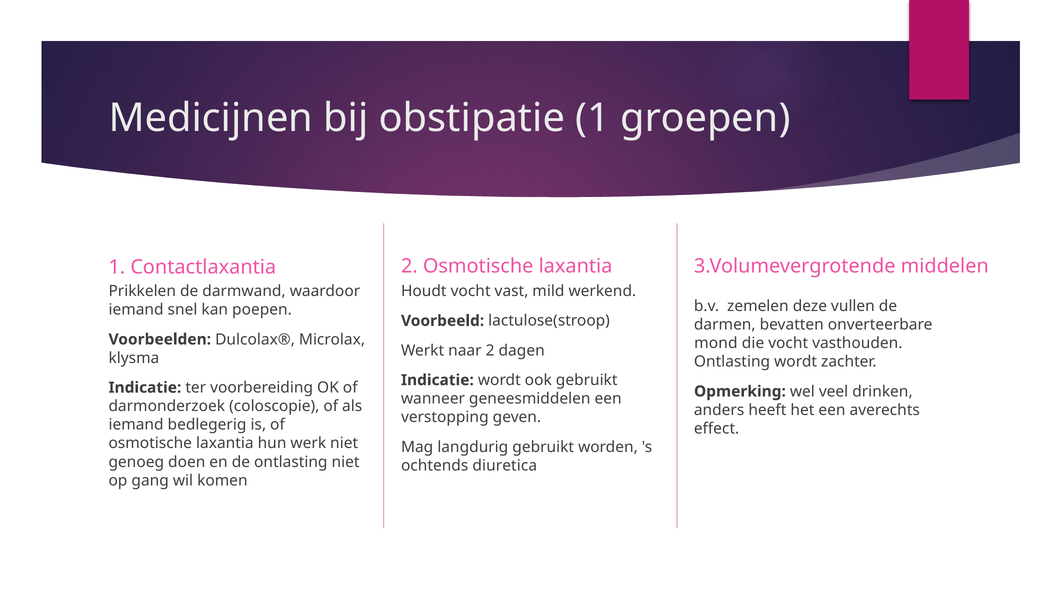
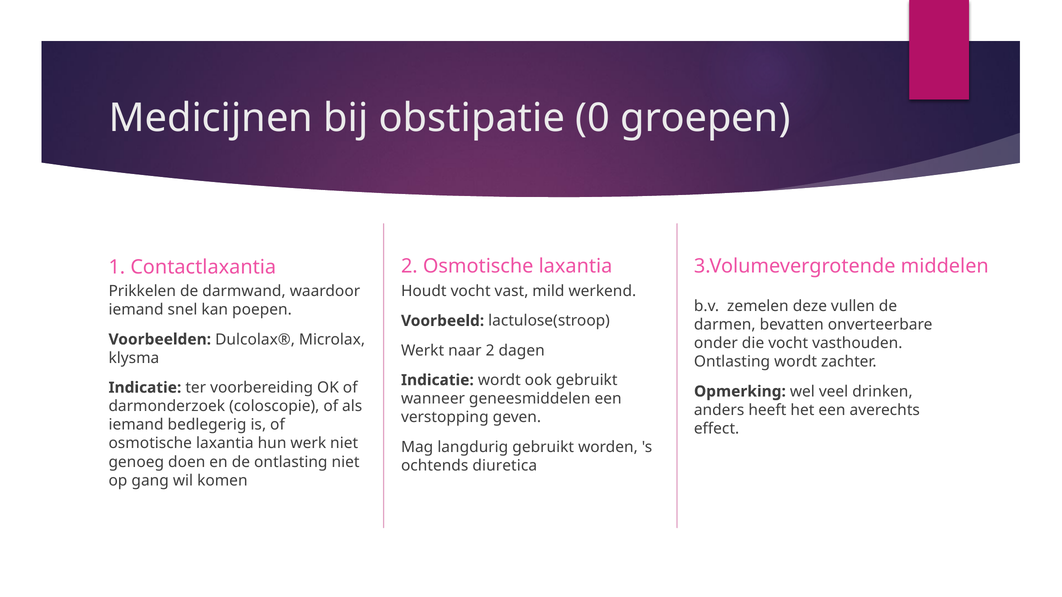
obstipatie 1: 1 -> 0 (593, 118)
mond: mond -> onder (716, 343)
